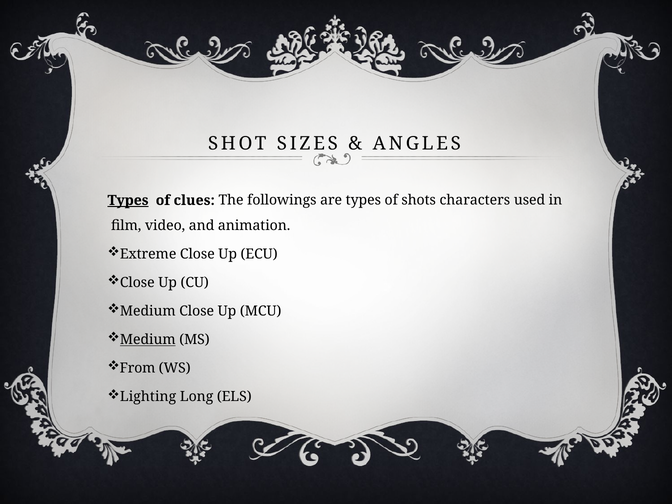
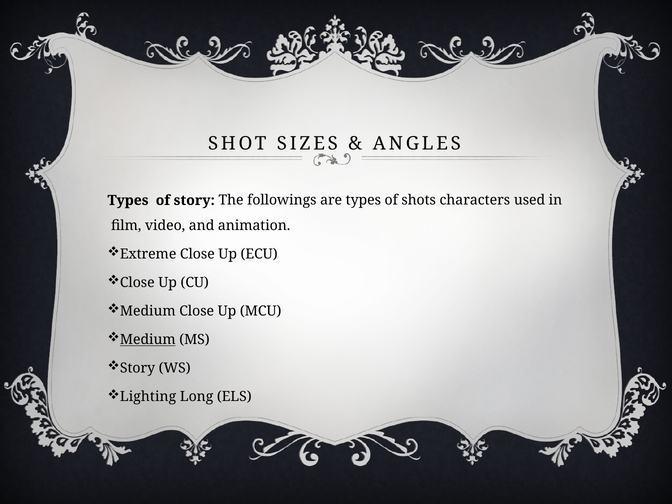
Types underline: present -> none (128, 200)
of clues: clues -> story (194, 200)
From: From -> Story (137, 368)
